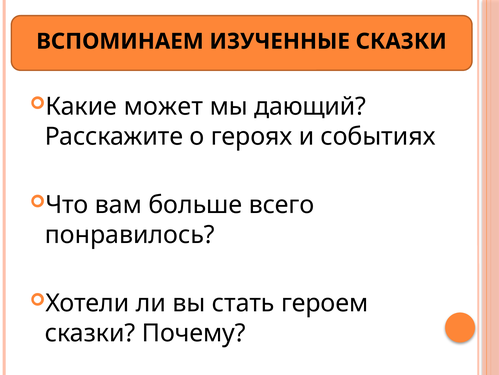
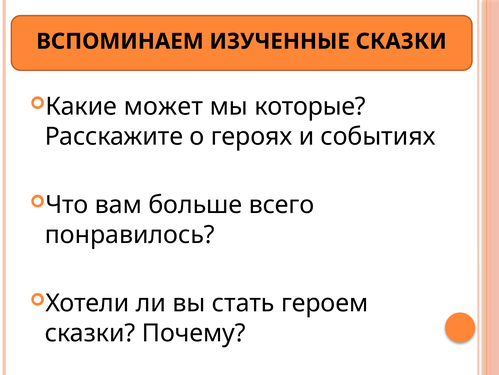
дающий: дающий -> которые (310, 106)
